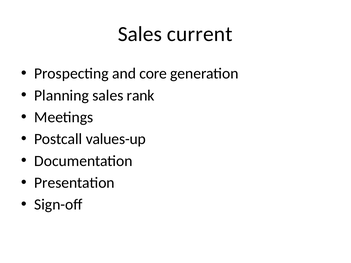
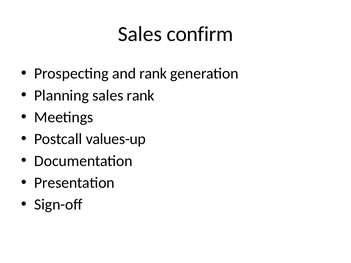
current: current -> confirm (200, 34)
and core: core -> rank (153, 74)
